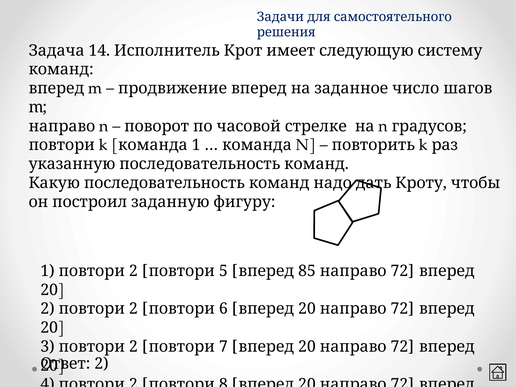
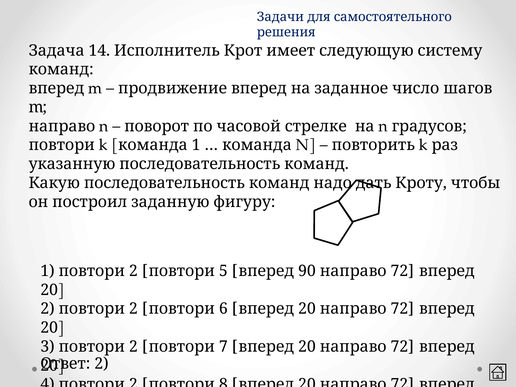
85: 85 -> 90 (307, 271)
